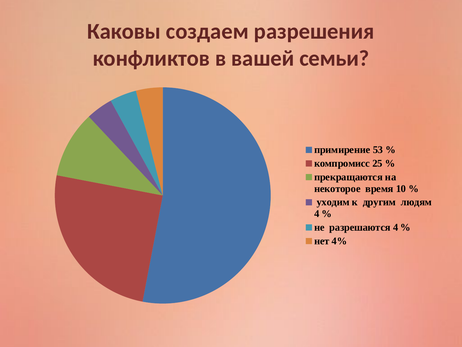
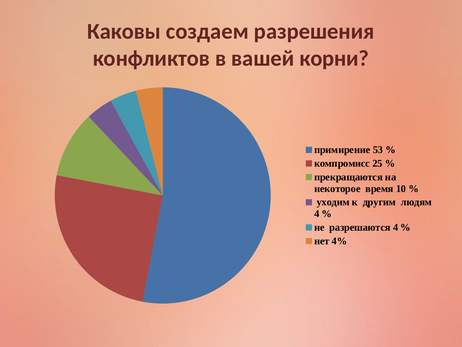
семьи: семьи -> корни (334, 58)
